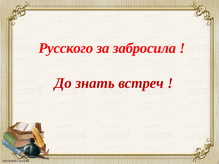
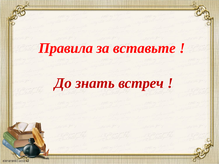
Русского: Русского -> Правила (66, 48)
забросила: забросила -> вставьте (144, 48)
